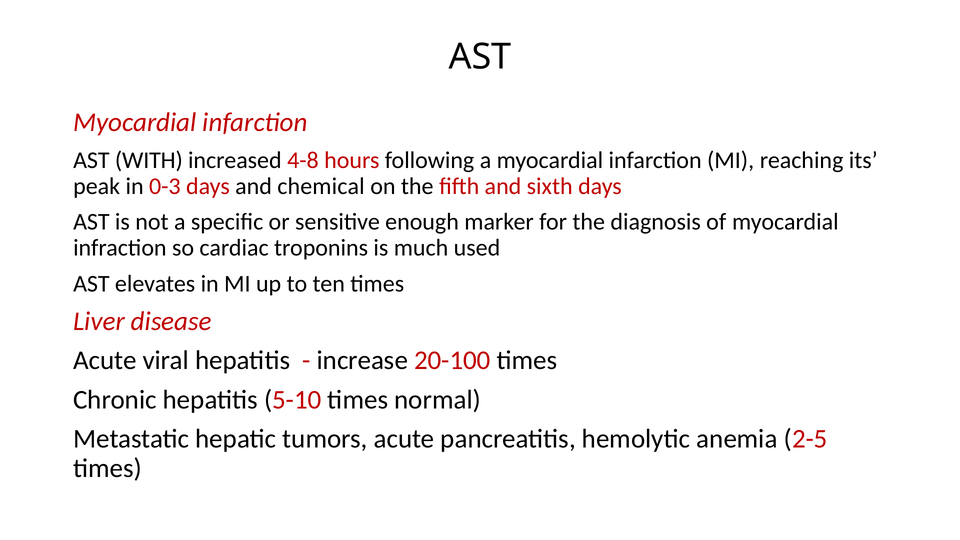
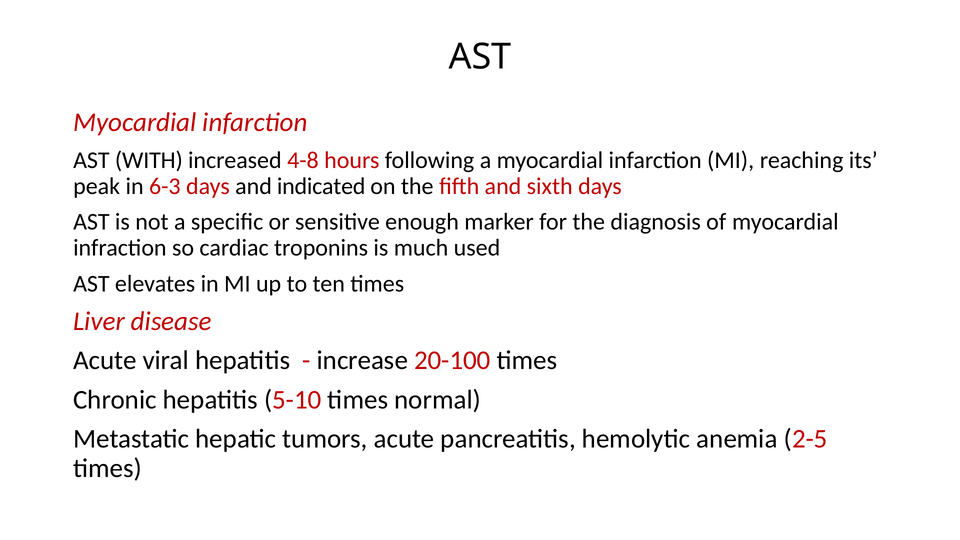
0-3: 0-3 -> 6-3 (165, 186)
chemical: chemical -> indicated (321, 186)
